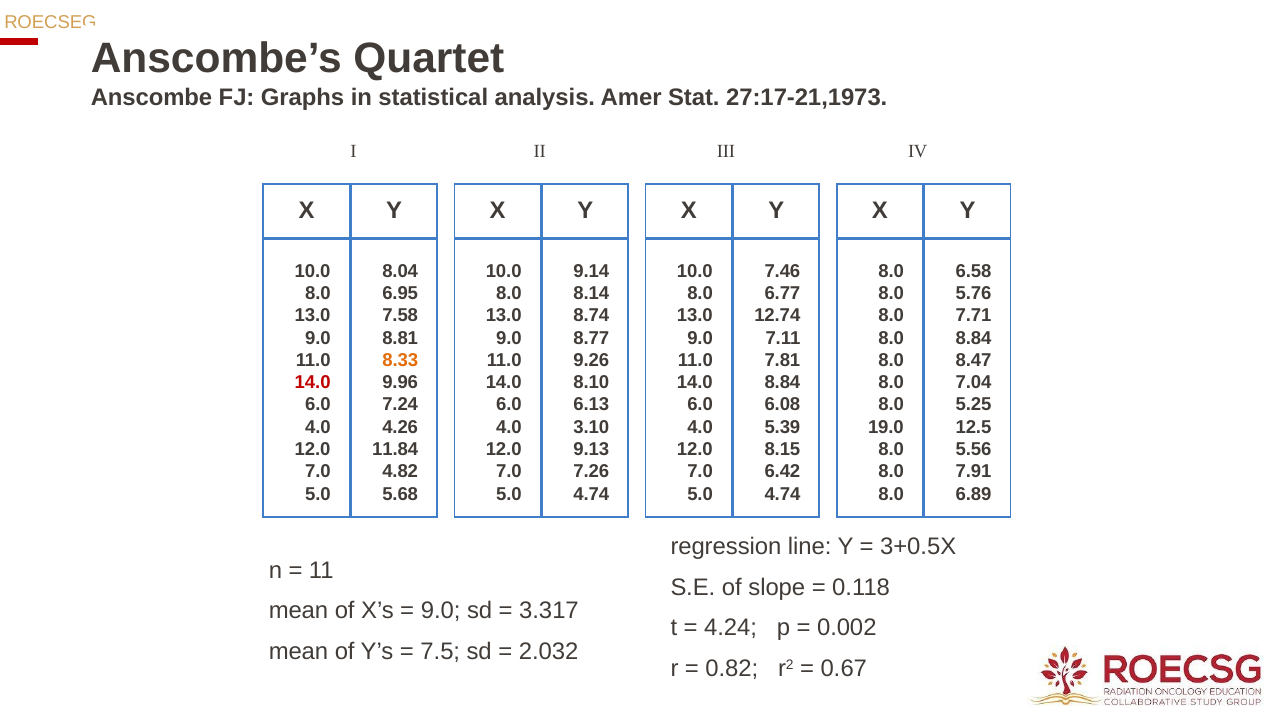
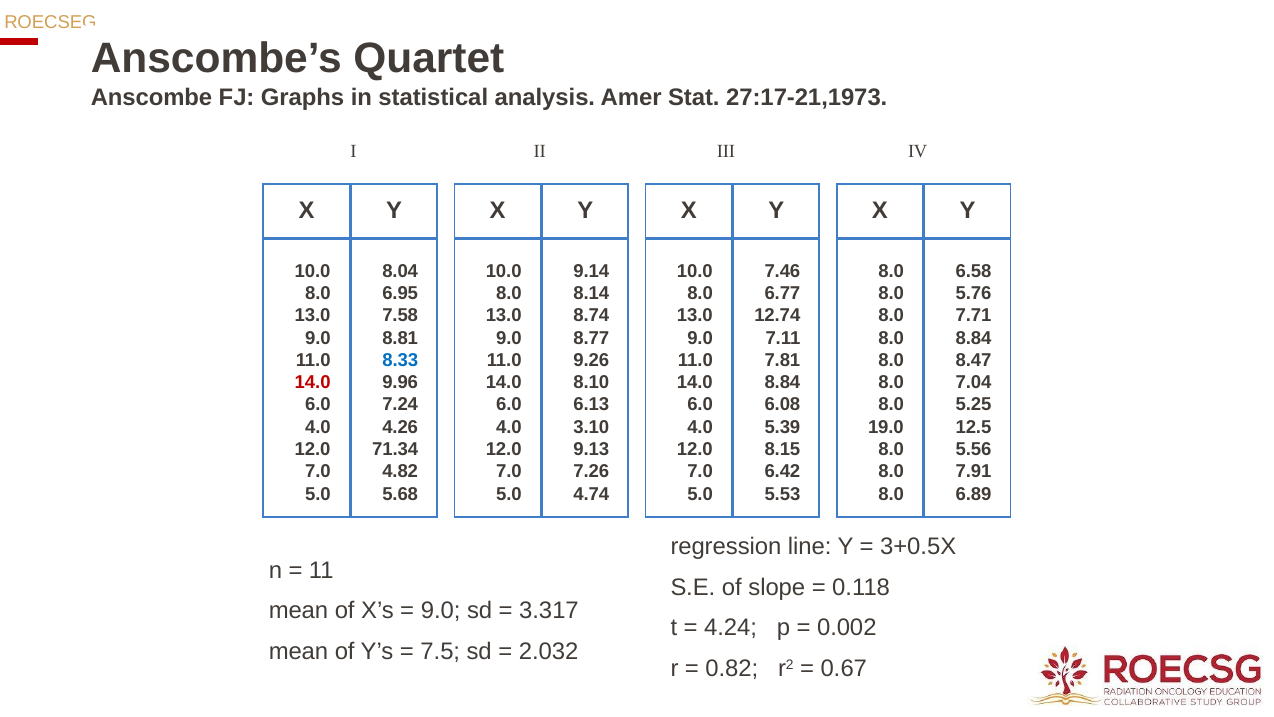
8.33 colour: orange -> blue (400, 360)
11.84: 11.84 -> 71.34 (395, 449)
4.74: 4.74 -> 5.53 (782, 494)
